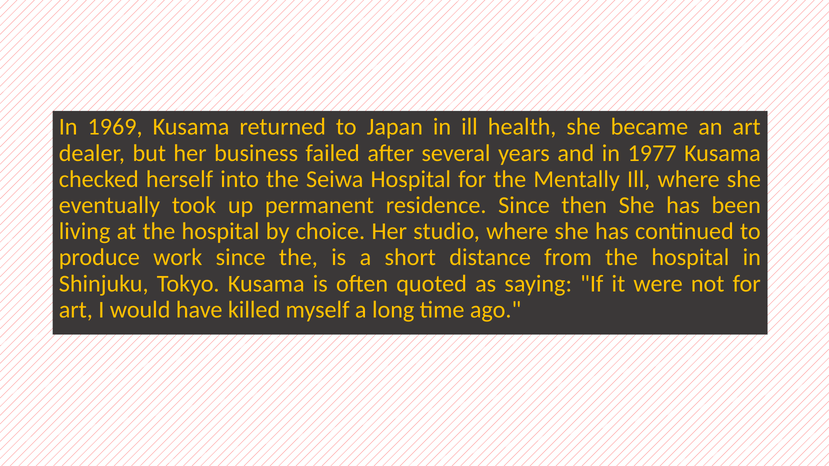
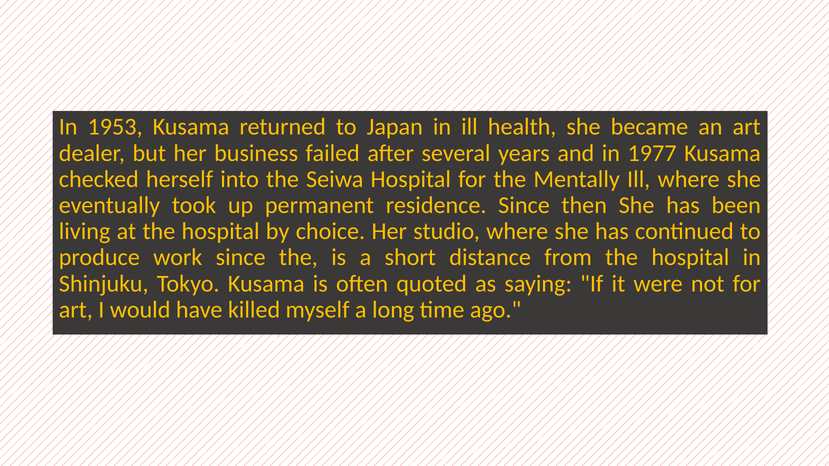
1969: 1969 -> 1953 (115, 127)
